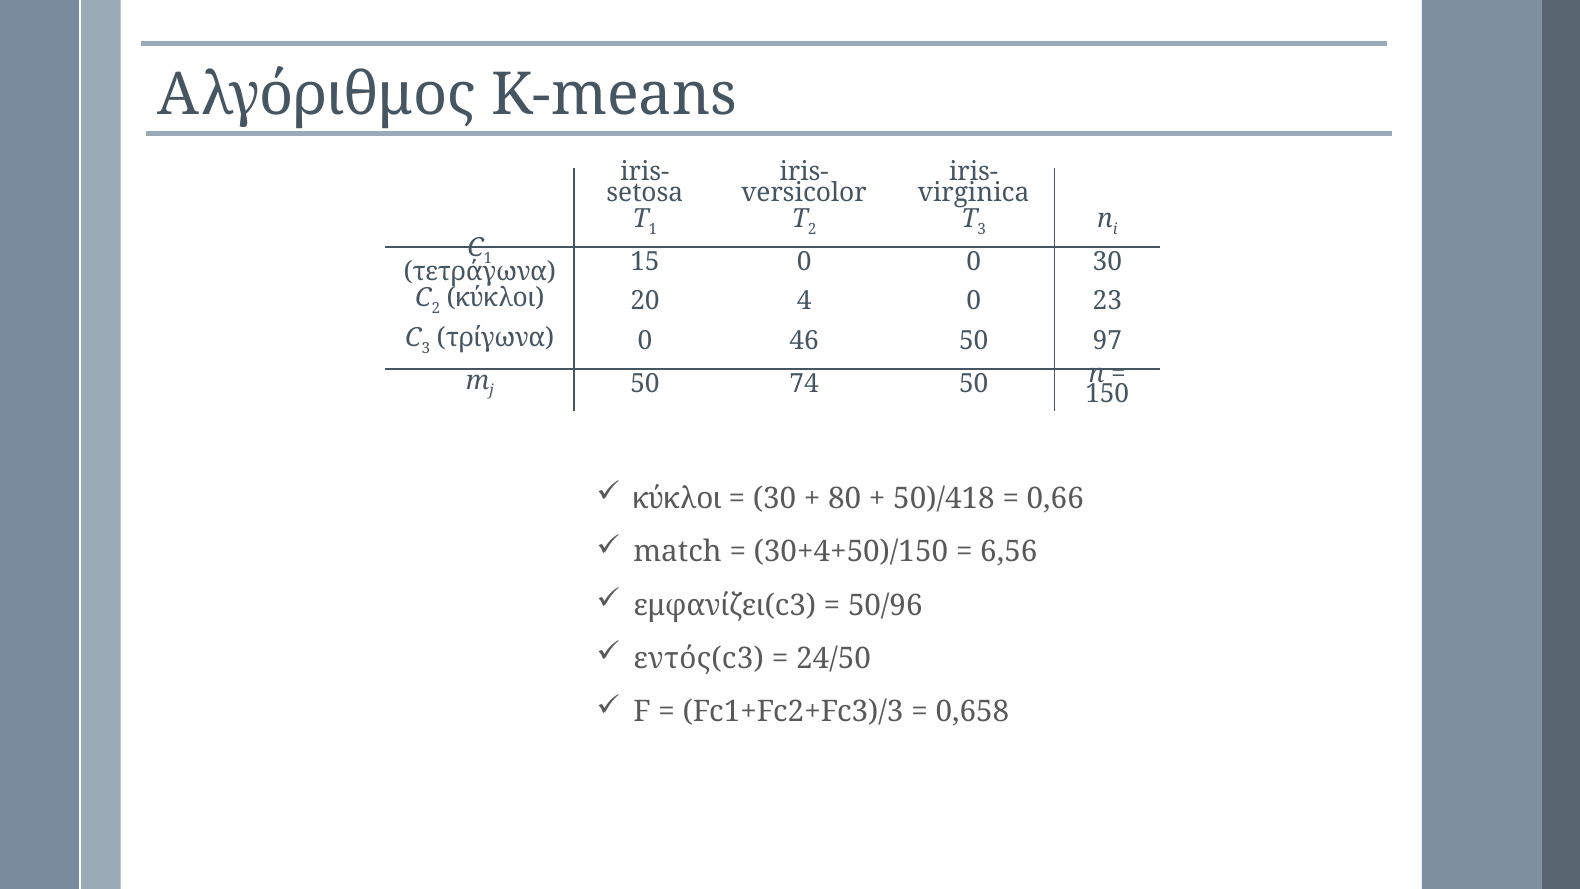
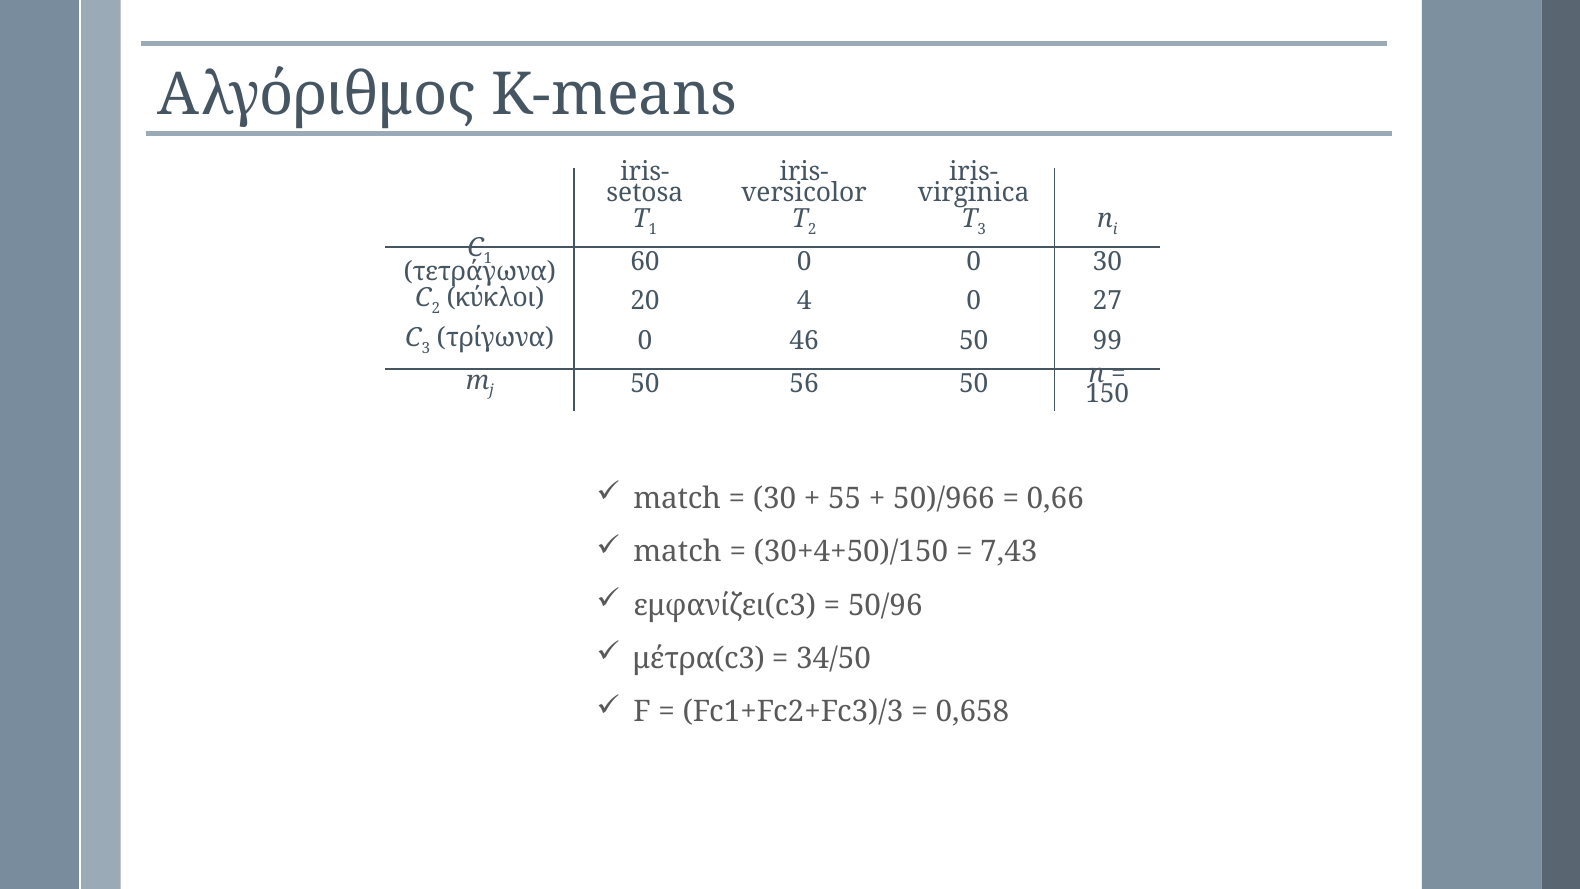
15: 15 -> 60 (645, 262)
23: 23 -> 27 (1107, 301)
97: 97 -> 99 (1107, 341)
74: 74 -> 56 (804, 384)
κύκλοι: κύκλοι -> match (677, 499)
80: 80 -> 55 (845, 499)
50)/418: 50)/418 -> 50)/966 (944, 499)
6,56: 6,56 -> 7,43 (1009, 552)
εντός(c3: εντός(c3 -> μέτρα(c3 (699, 659)
24/50: 24/50 -> 34/50 (834, 659)
